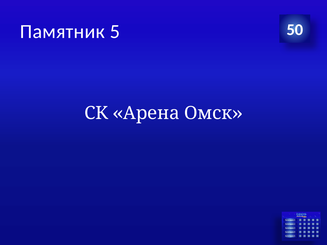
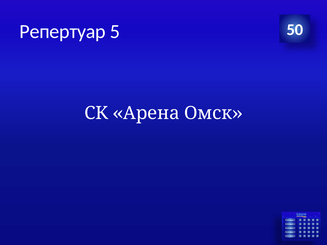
Памятник: Памятник -> Репертуар (63, 32)
